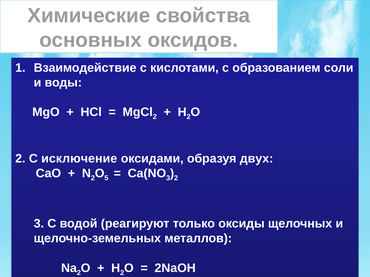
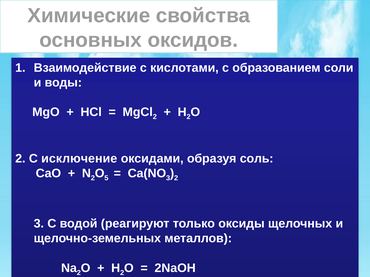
двух: двух -> соль (257, 159)
